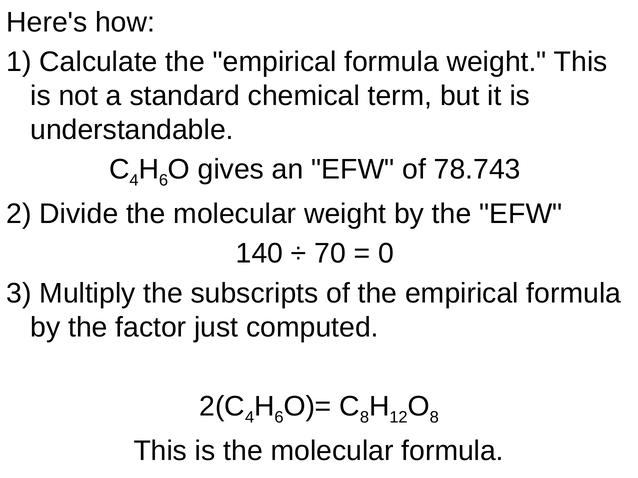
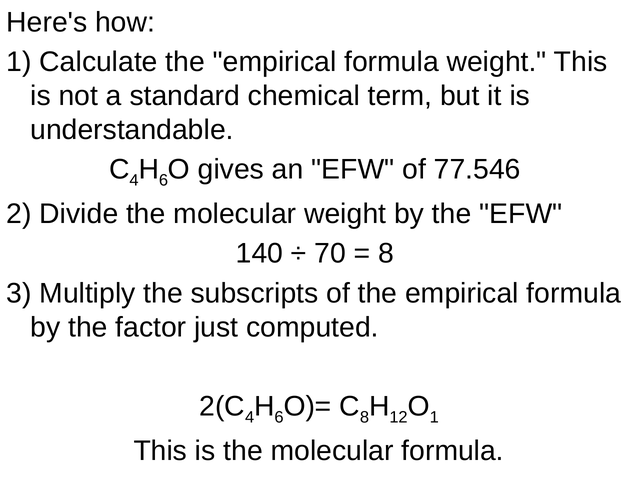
78.743: 78.743 -> 77.546 (477, 170)
0: 0 -> 8 (386, 254)
8: 8 -> 1 (434, 418)
